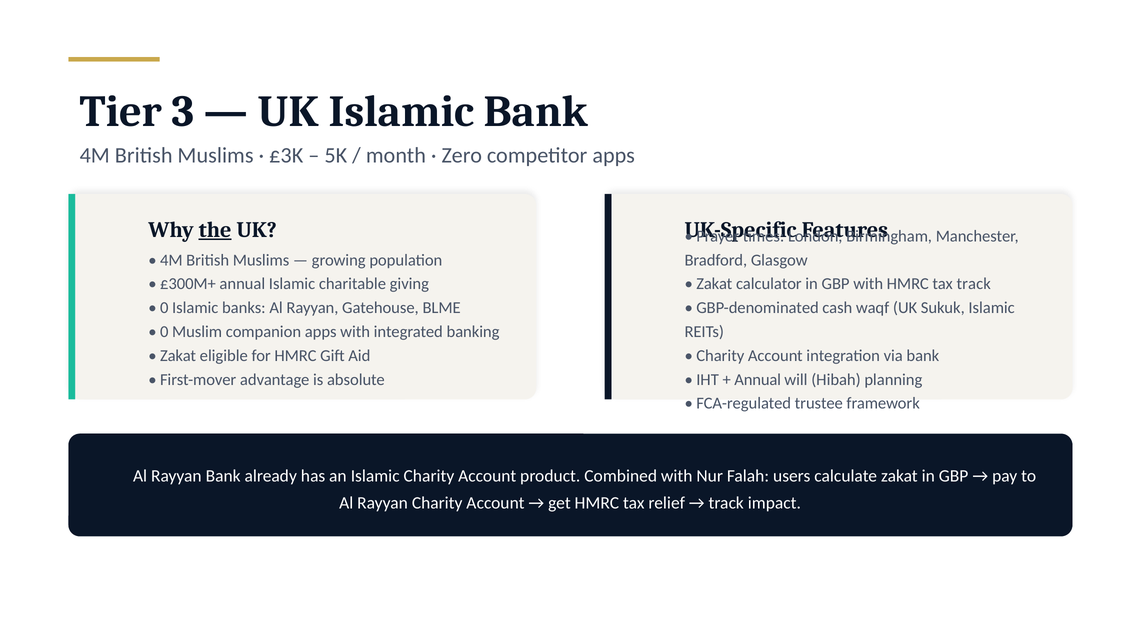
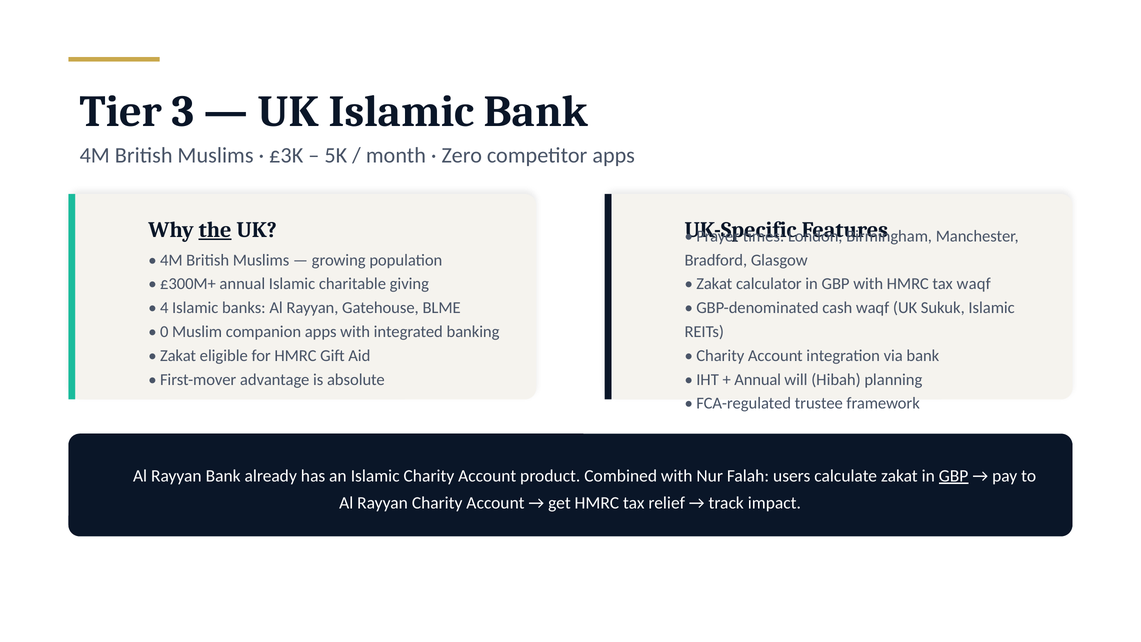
tax track: track -> waqf (974, 284)
0: 0 -> 4 (164, 308)
GBP underline: none -> present (954, 476)
